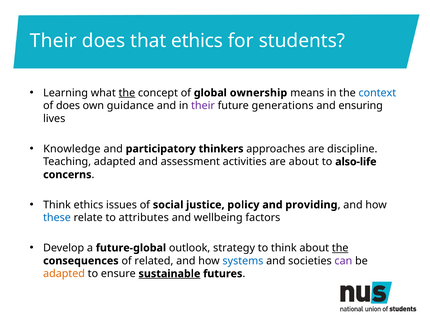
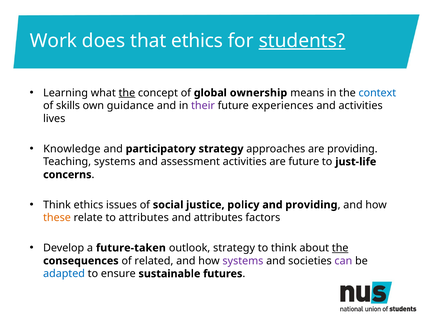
Their: Their -> Work (53, 41)
students underline: none -> present (302, 41)
of does: does -> skills (68, 106)
generations: generations -> experiences (283, 106)
and ensuring: ensuring -> activities (361, 106)
participatory thinkers: thinkers -> strategy (221, 149)
are discipline: discipline -> providing (352, 149)
Teaching adapted: adapted -> systems (115, 162)
are about: about -> future (304, 162)
also-life: also-life -> just-life (356, 162)
these colour: blue -> orange (57, 217)
and wellbeing: wellbeing -> attributes (218, 217)
future-global: future-global -> future-taken (131, 248)
systems colour: blue -> purple (243, 260)
adapted colour: orange -> blue (64, 273)
sustainable underline: present -> none (169, 273)
